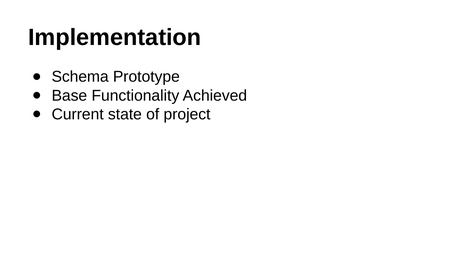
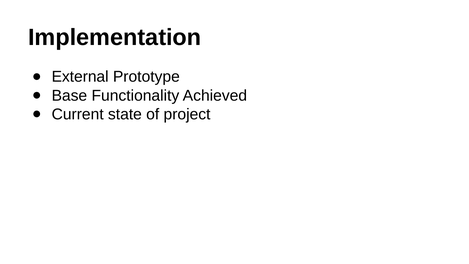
Schema: Schema -> External (80, 77)
